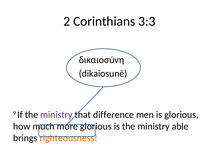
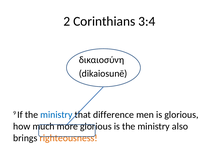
3:3: 3:3 -> 3:4 (147, 21)
ministry colour: purple -> blue (56, 114)
able: able -> also (180, 126)
